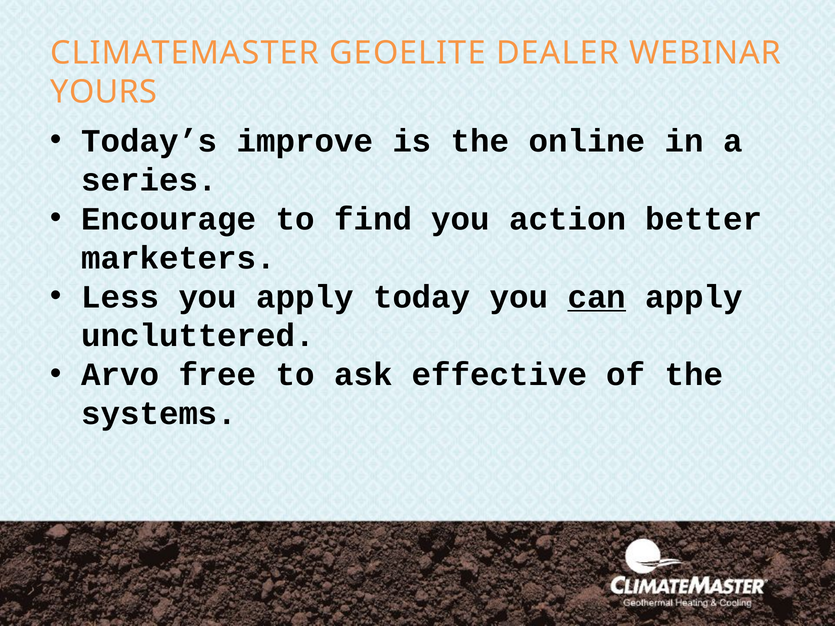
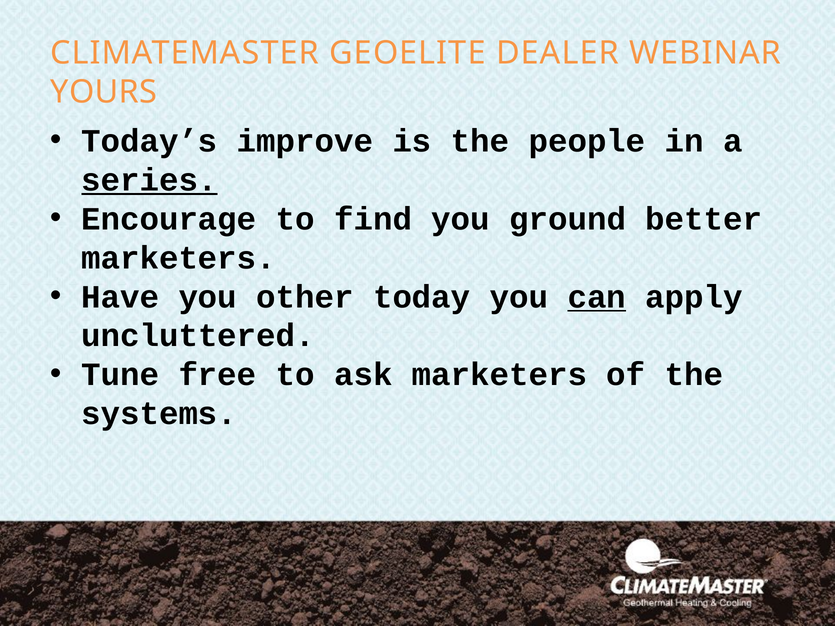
online: online -> people (587, 141)
series underline: none -> present (149, 180)
action: action -> ground (568, 219)
Less: Less -> Have (120, 297)
you apply: apply -> other (305, 297)
Arvo: Arvo -> Tune (120, 375)
ask effective: effective -> marketers (499, 375)
